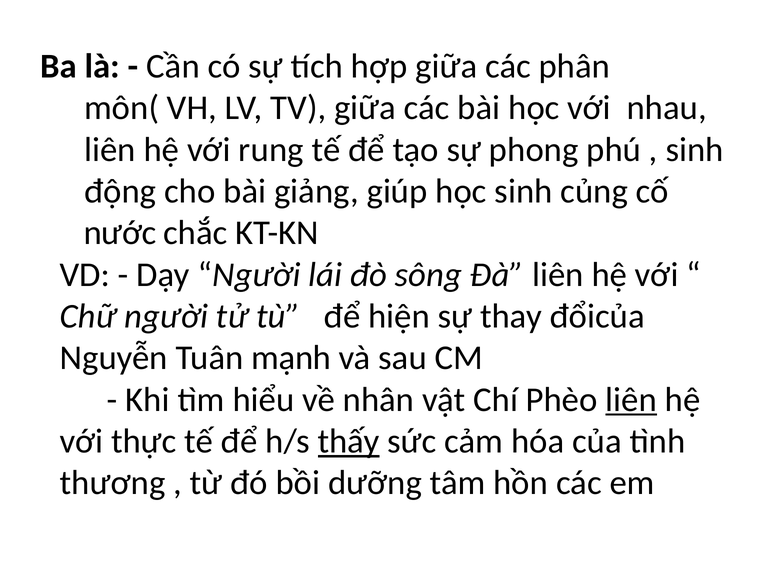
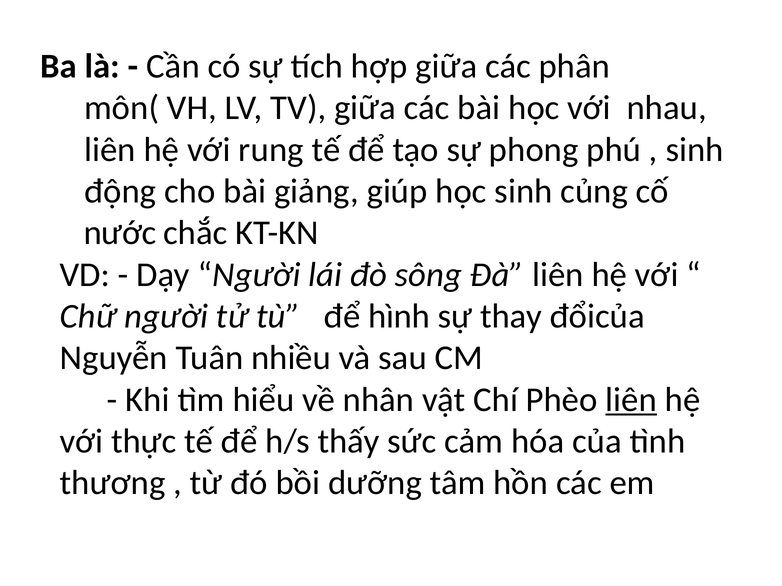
hiện: hiện -> hình (399, 317)
mạnh: mạnh -> nhiều (291, 358)
thấy underline: present -> none (349, 442)
